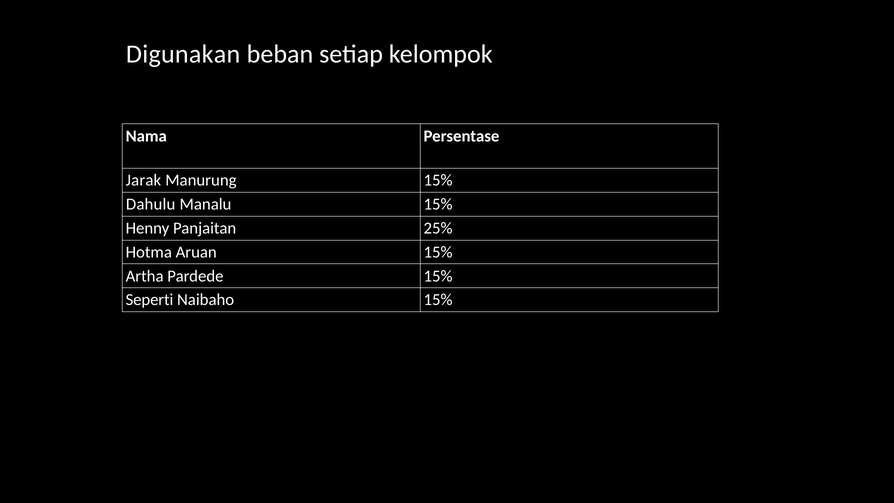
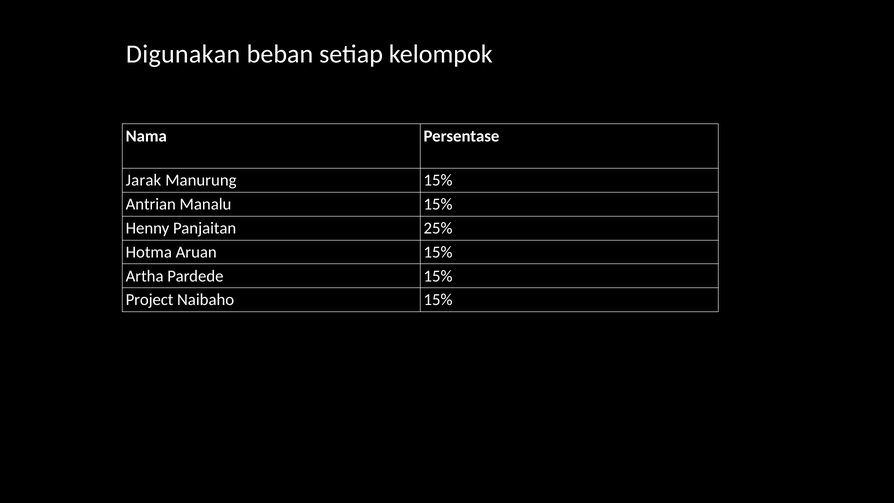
Dahulu: Dahulu -> Antrian (151, 204)
Seperti: Seperti -> Project (150, 300)
